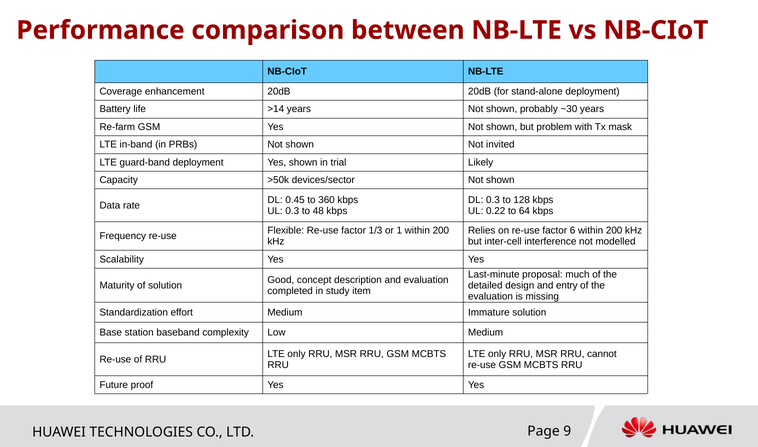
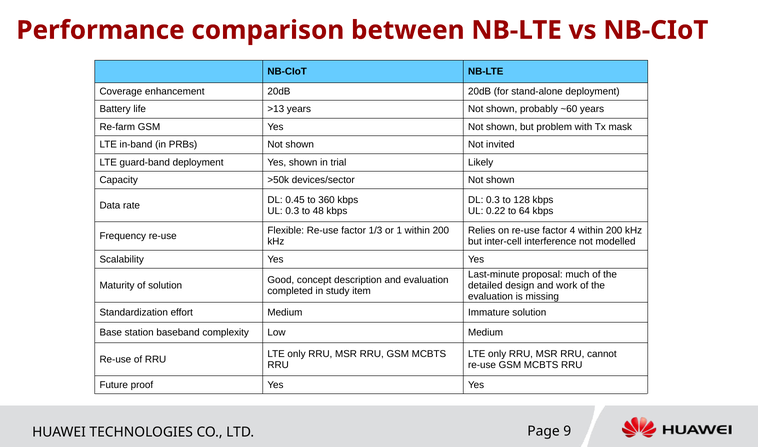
>14: >14 -> >13 (276, 109)
~30: ~30 -> ~60 (569, 109)
6: 6 -> 4 (573, 231)
entry: entry -> work (567, 286)
